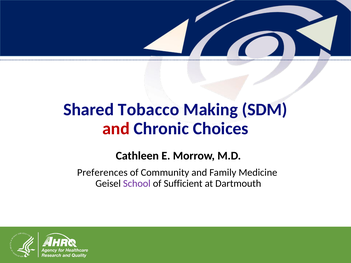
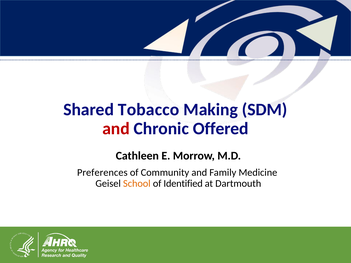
Choices: Choices -> Offered (221, 129)
School colour: purple -> orange (137, 184)
Sufficient: Sufficient -> Identified (183, 184)
